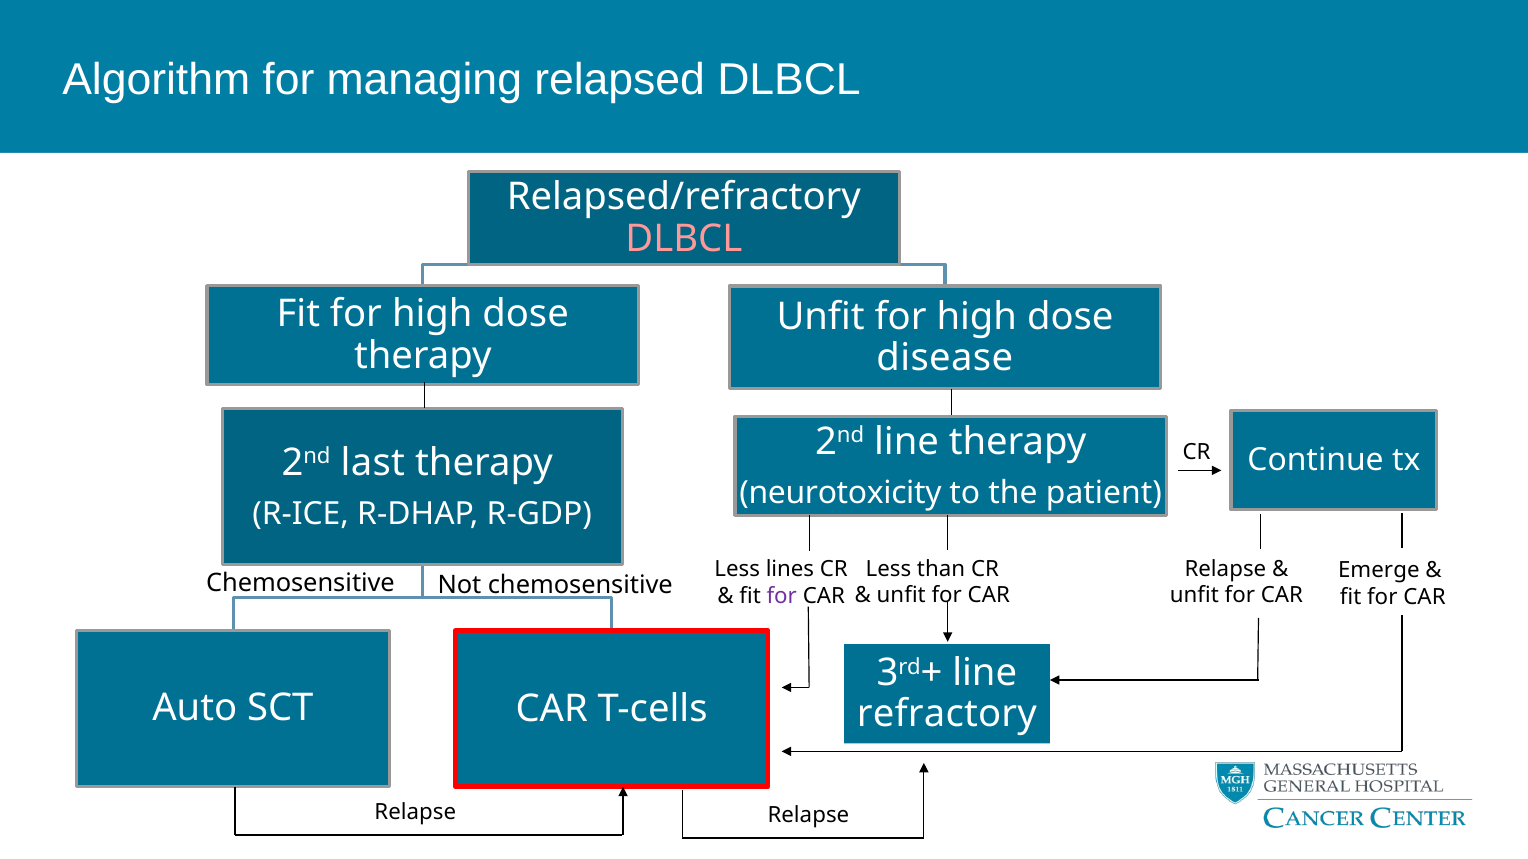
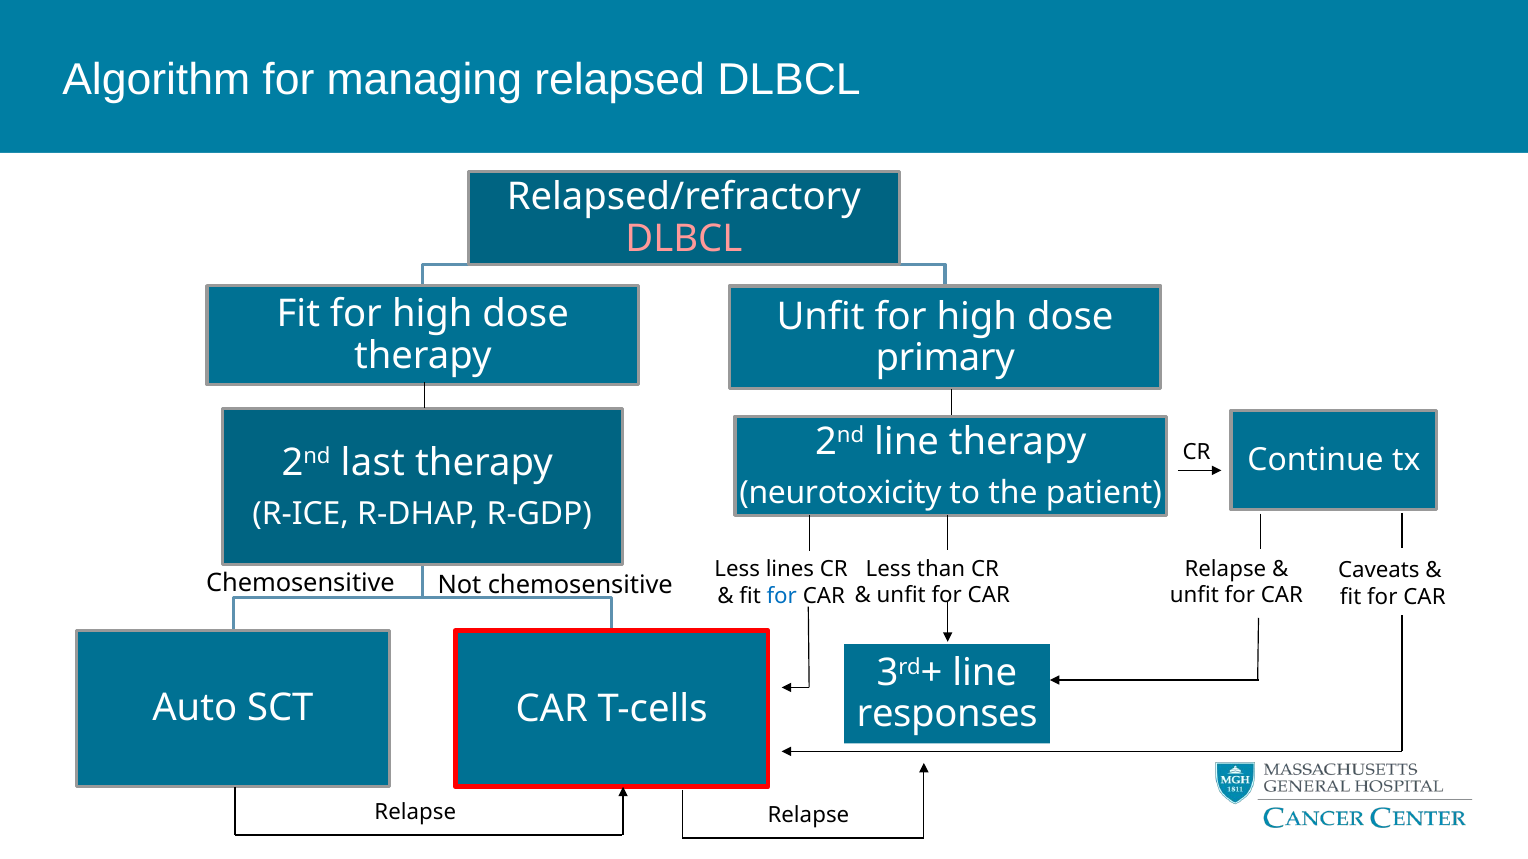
disease: disease -> primary (945, 358)
Emerge: Emerge -> Caveats (1379, 571)
for colour: purple -> blue (782, 597)
refractory: refractory -> responses (947, 715)
